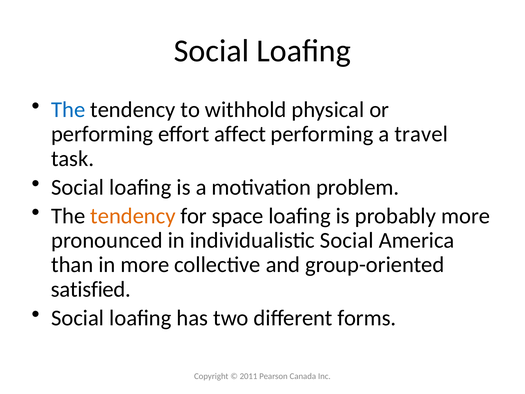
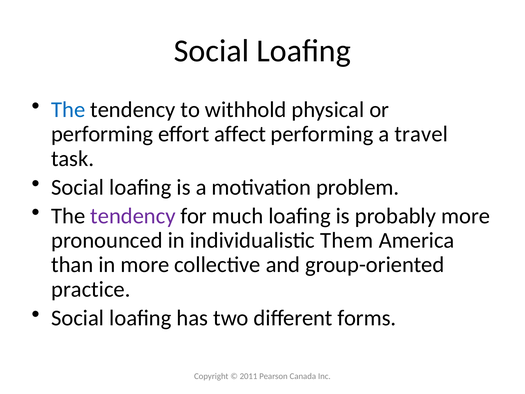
tendency colour: orange -> purple (133, 216)
space: space -> much (238, 216)
individualistic Social: Social -> Them (347, 240)
satisfied: satisfied -> practice (91, 289)
